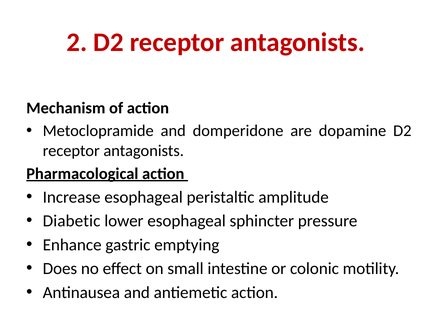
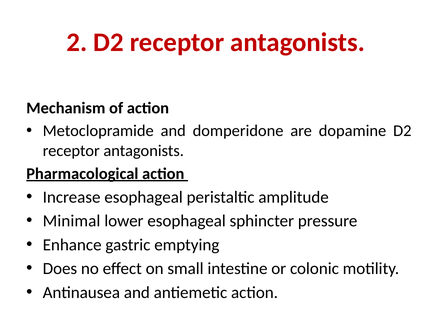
Diabetic: Diabetic -> Minimal (72, 221)
